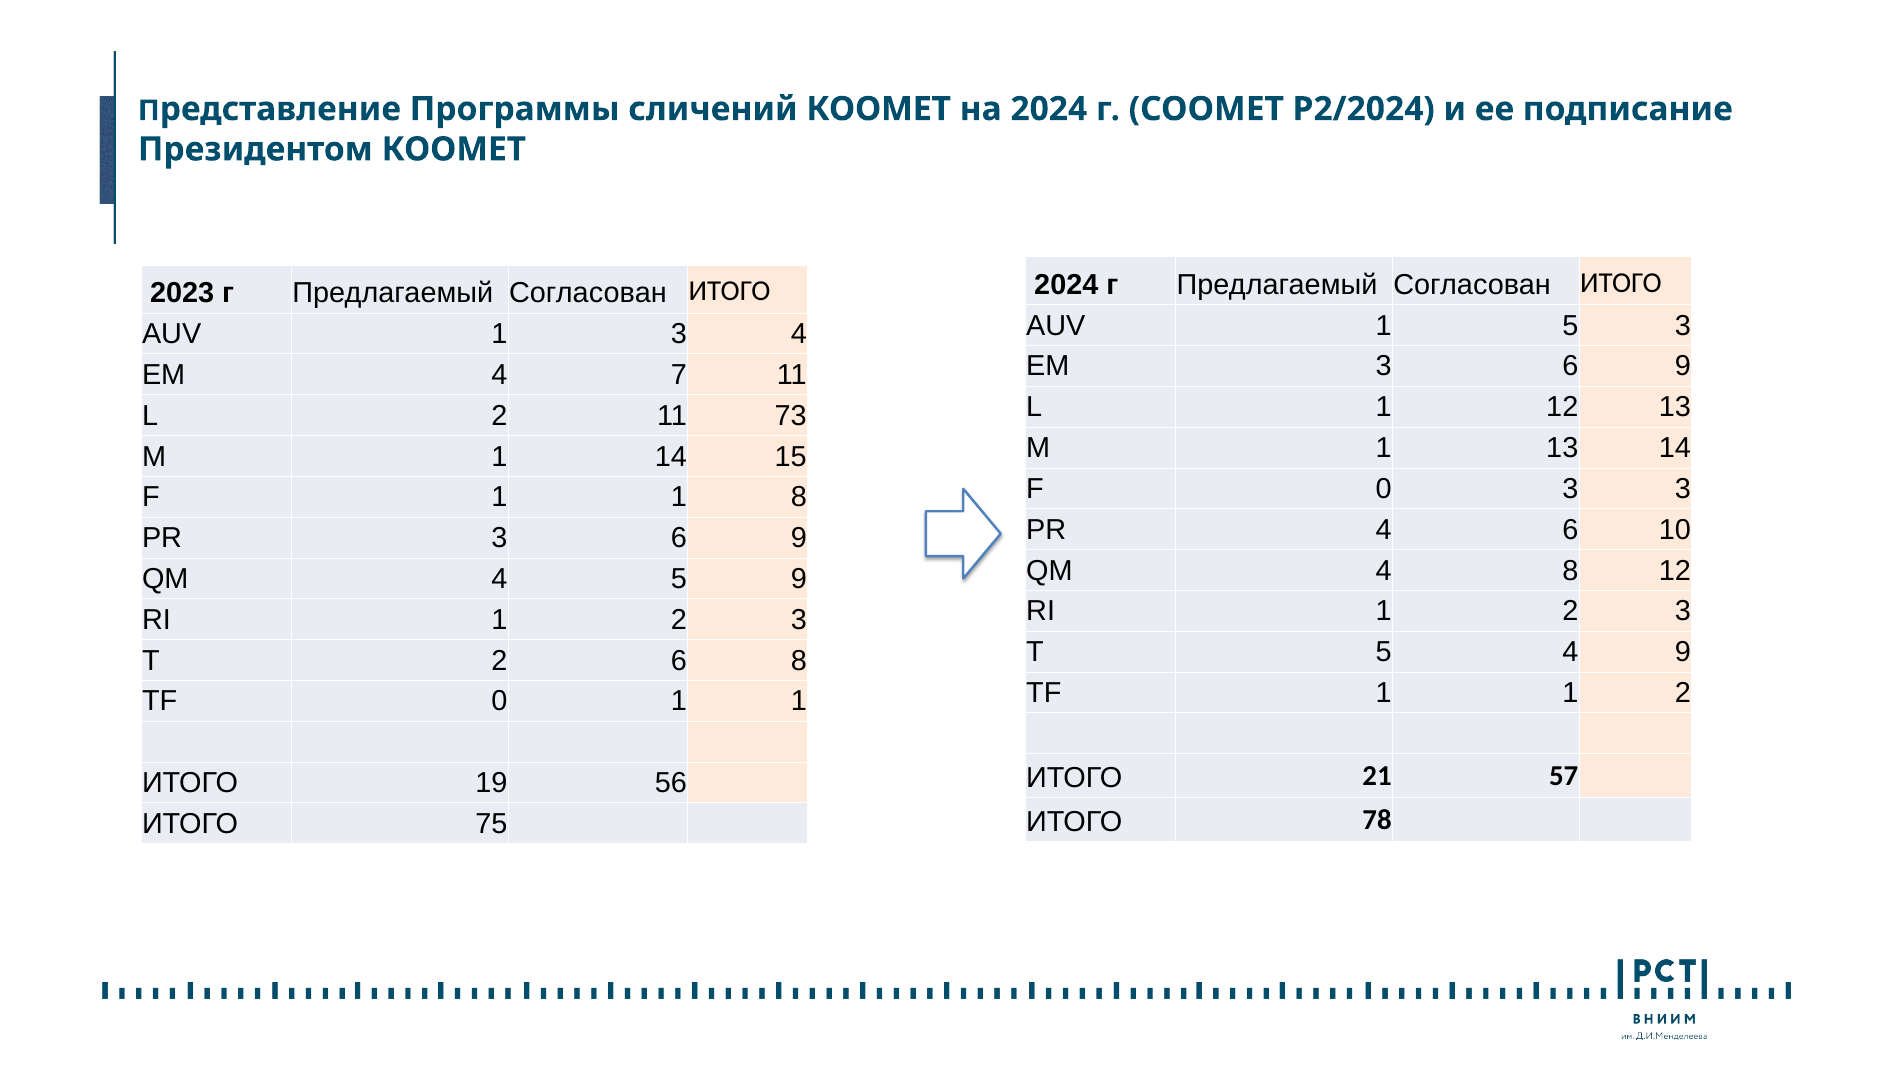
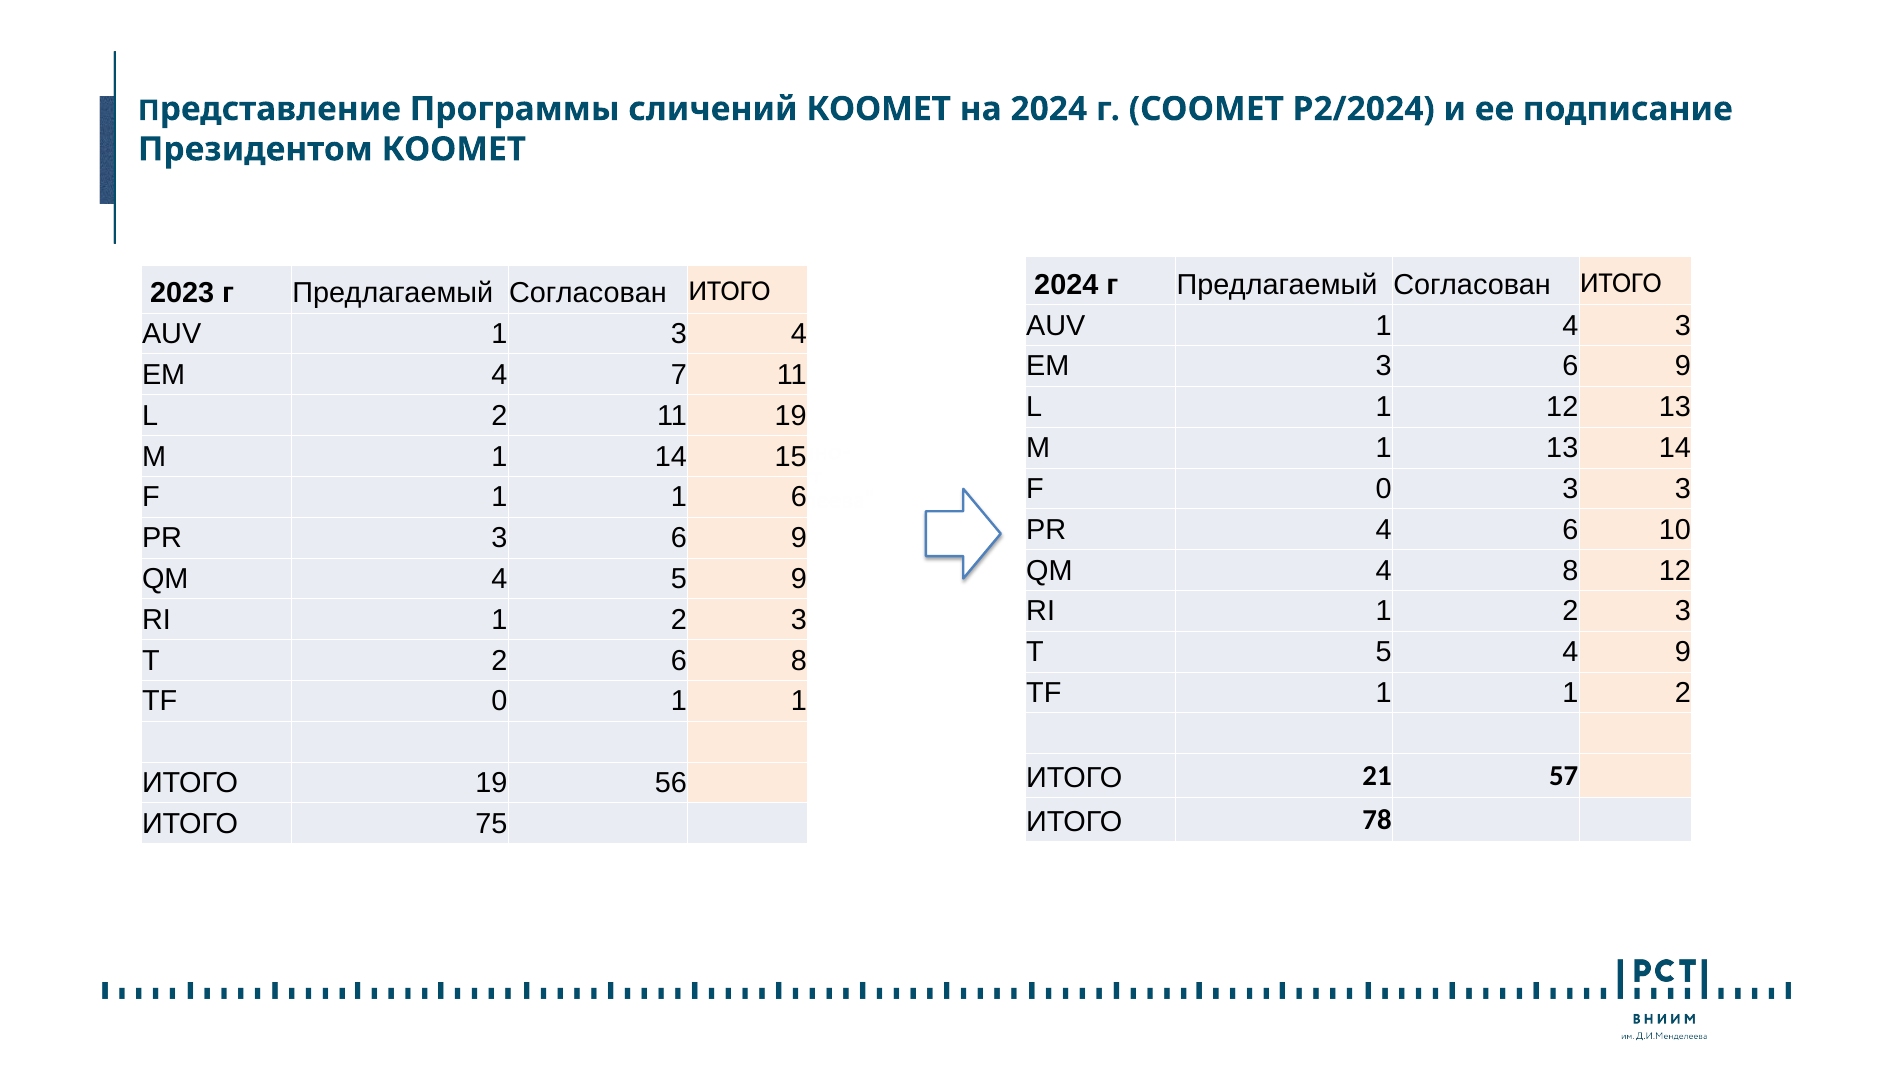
1 5: 5 -> 4 (1570, 326)
11 73: 73 -> 19 (791, 416)
1 8: 8 -> 6 (799, 497)
